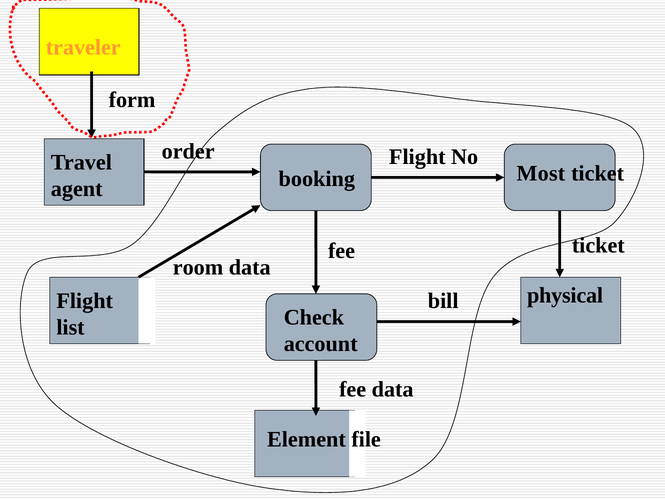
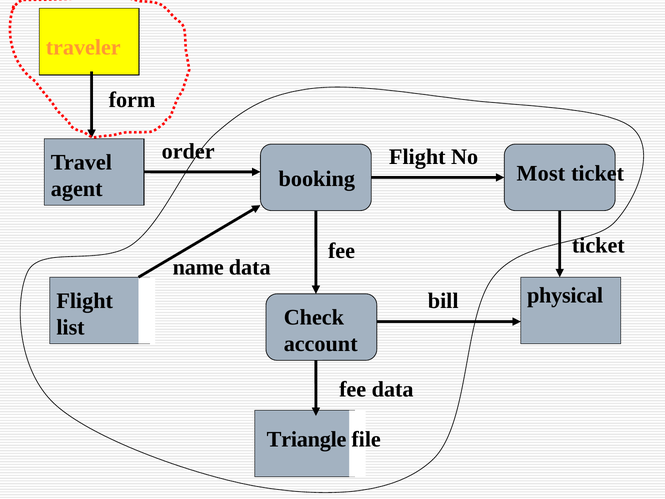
room: room -> name (198, 267)
Element: Element -> Triangle (307, 439)
